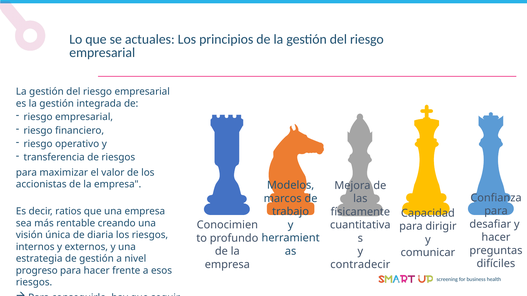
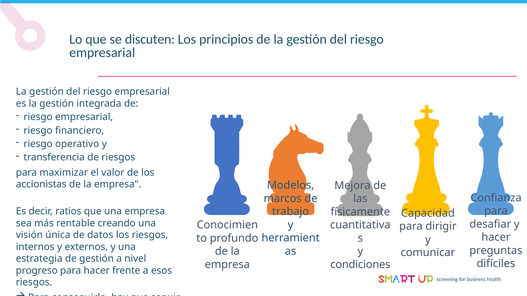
actuales: actuales -> discuten (150, 39)
diaria: diaria -> datos (100, 235)
contradecir: contradecir -> condiciones (360, 265)
